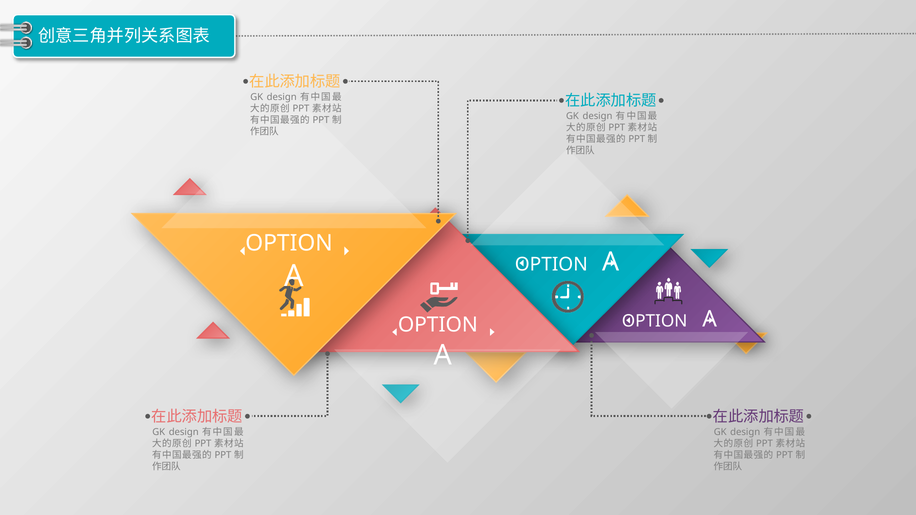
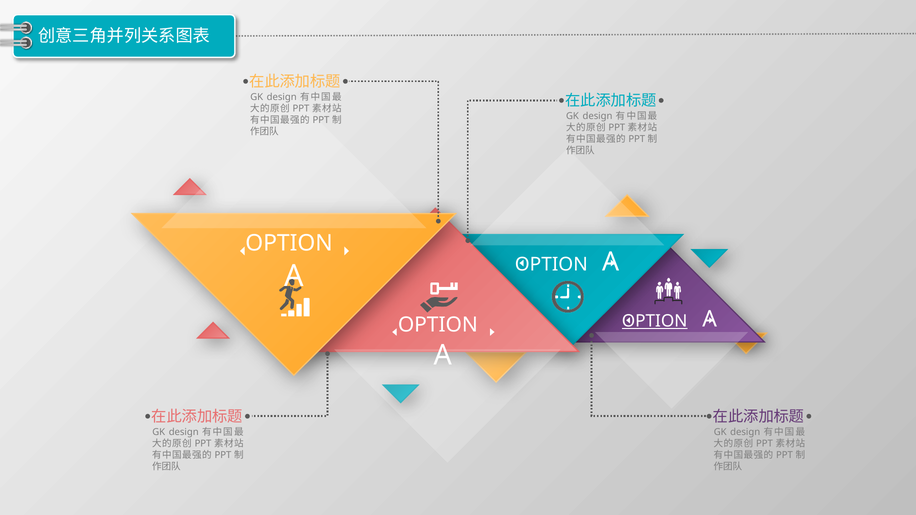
OPTION underline: none -> present (655, 321)
